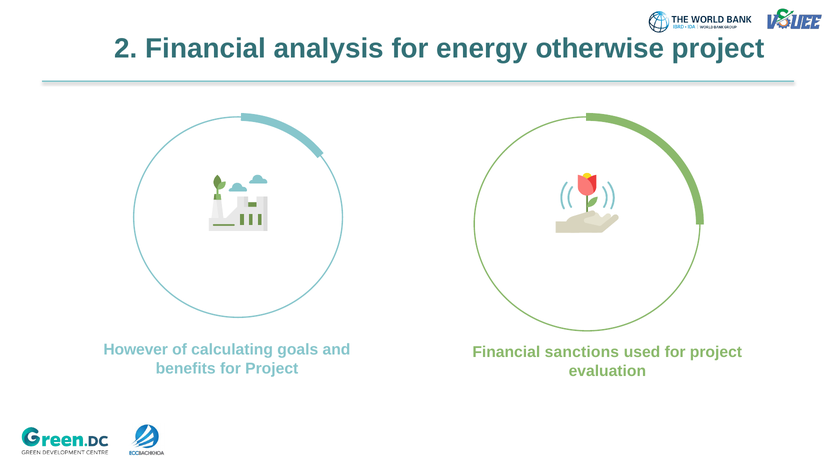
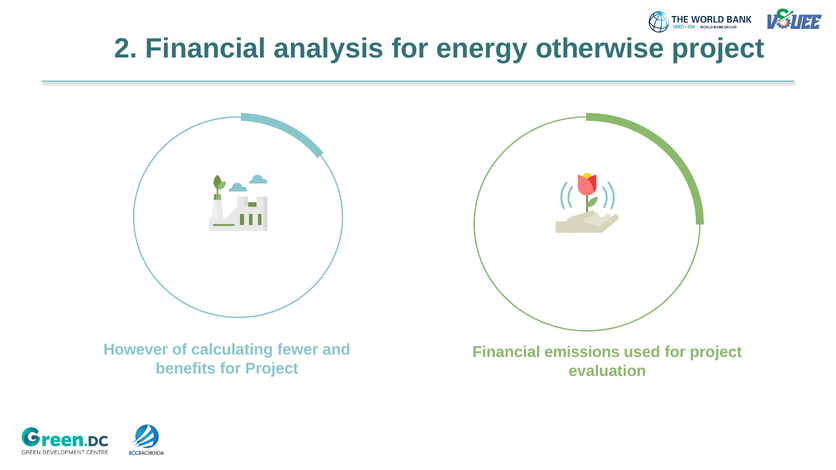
goals: goals -> fewer (298, 350)
sanctions: sanctions -> emissions (582, 352)
